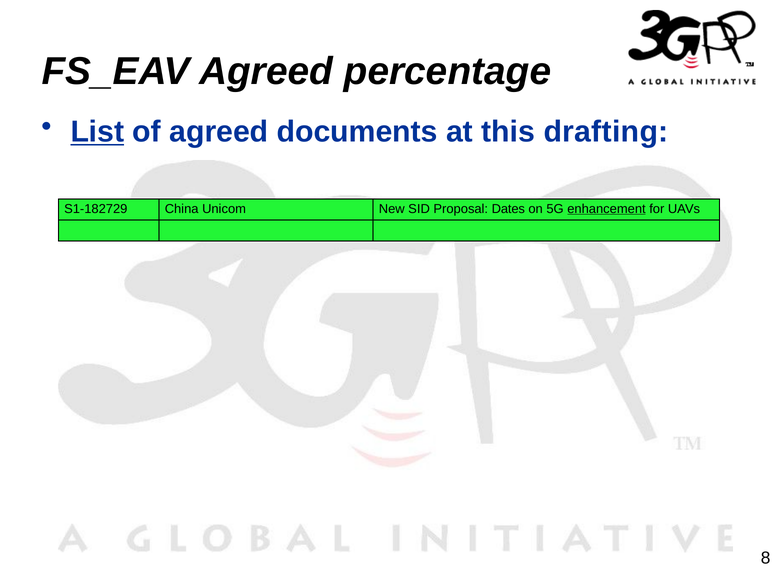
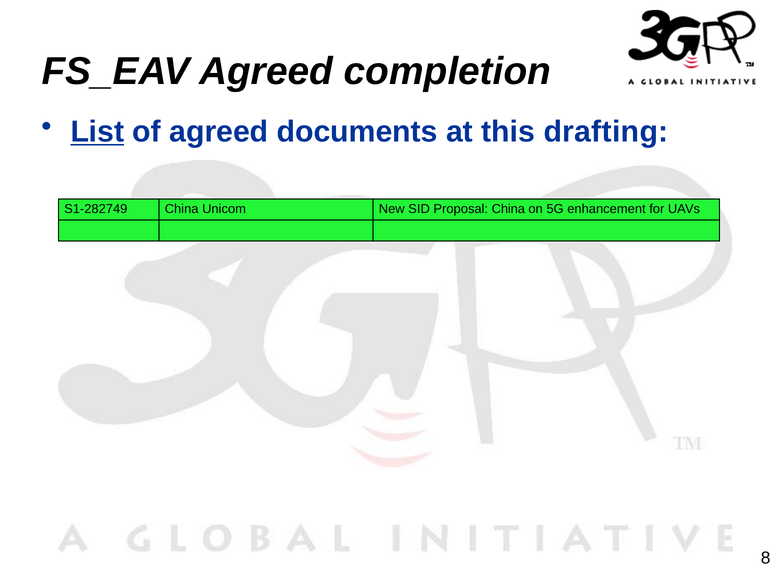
percentage: percentage -> completion (448, 71)
S1-182729: S1-182729 -> S1-282749 (96, 209)
Proposal Dates: Dates -> China (508, 209)
enhancement underline: present -> none (606, 209)
